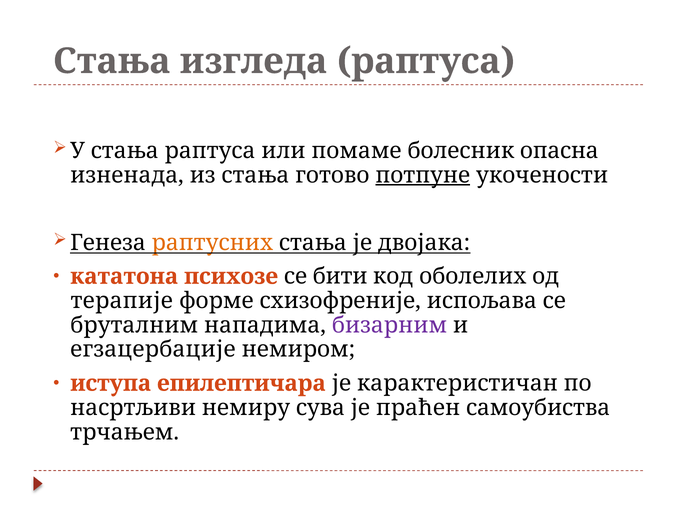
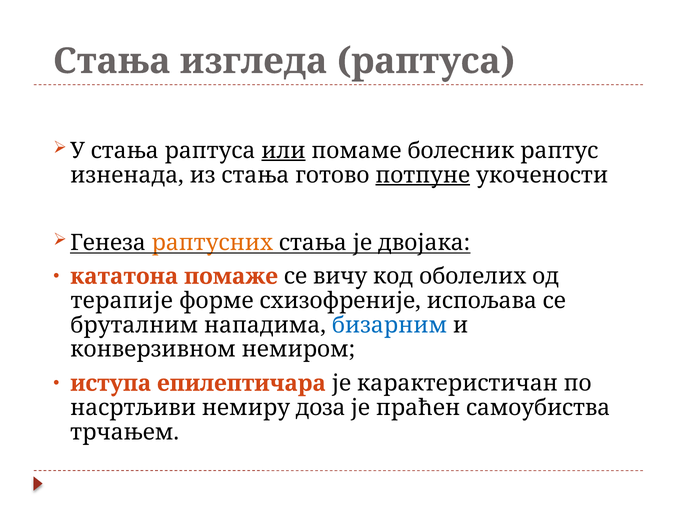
или underline: none -> present (283, 151)
опасна: опасна -> раптус (559, 151)
психозе: психозе -> помаже (231, 276)
бити: бити -> вичу (340, 276)
бизарним colour: purple -> blue (389, 325)
егзацербације: егзацербације -> конверзивном (153, 349)
сува: сува -> доза (321, 407)
